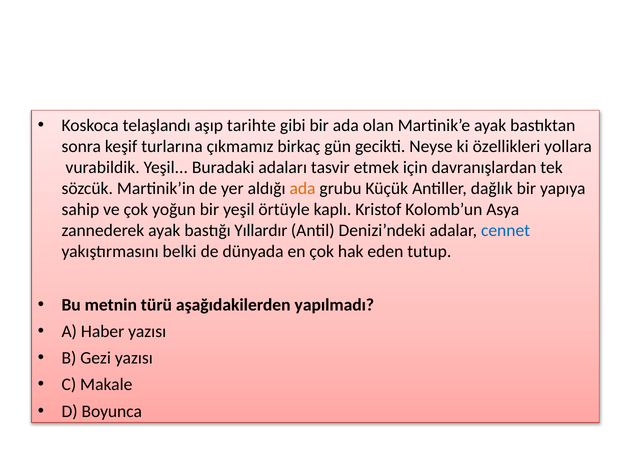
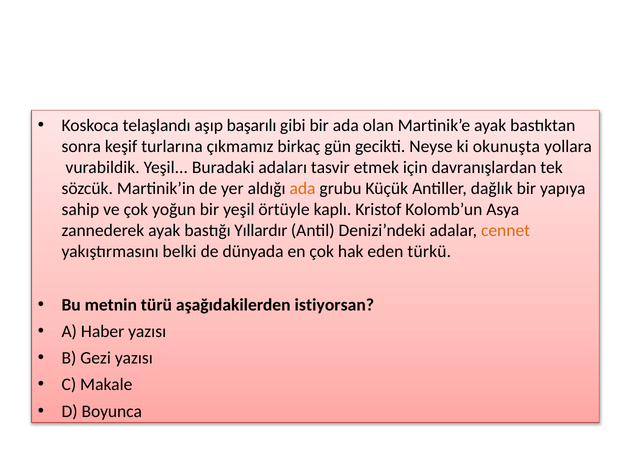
tarihte: tarihte -> başarılı (252, 125)
özellikleri: özellikleri -> okunuşta (506, 146)
cennet colour: blue -> orange (506, 231)
tutup: tutup -> türkü (429, 252)
yapılmadı: yapılmadı -> istiyorsan (334, 305)
